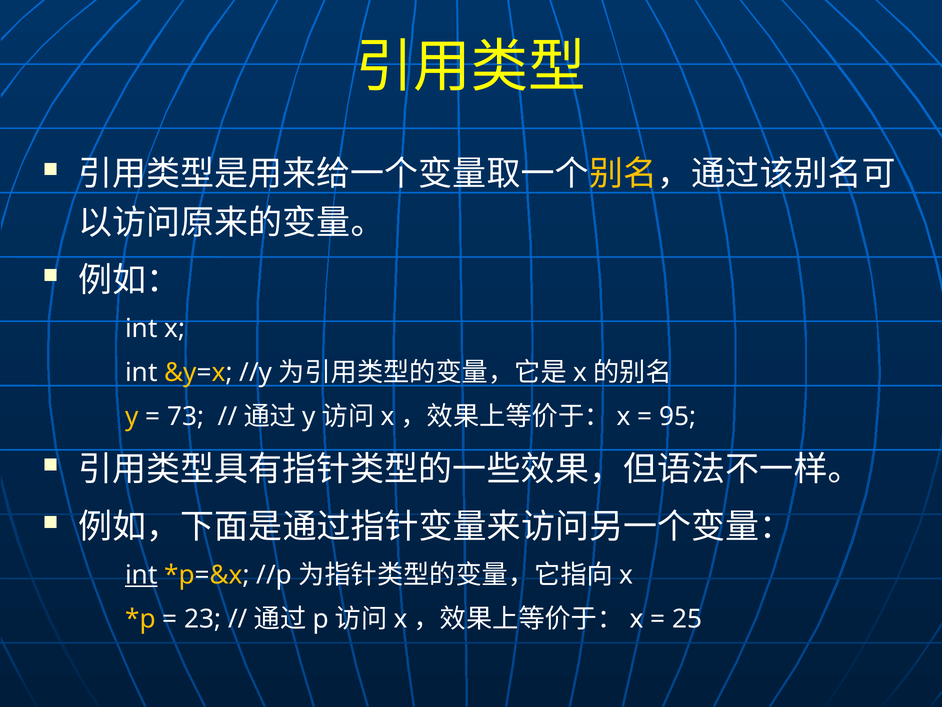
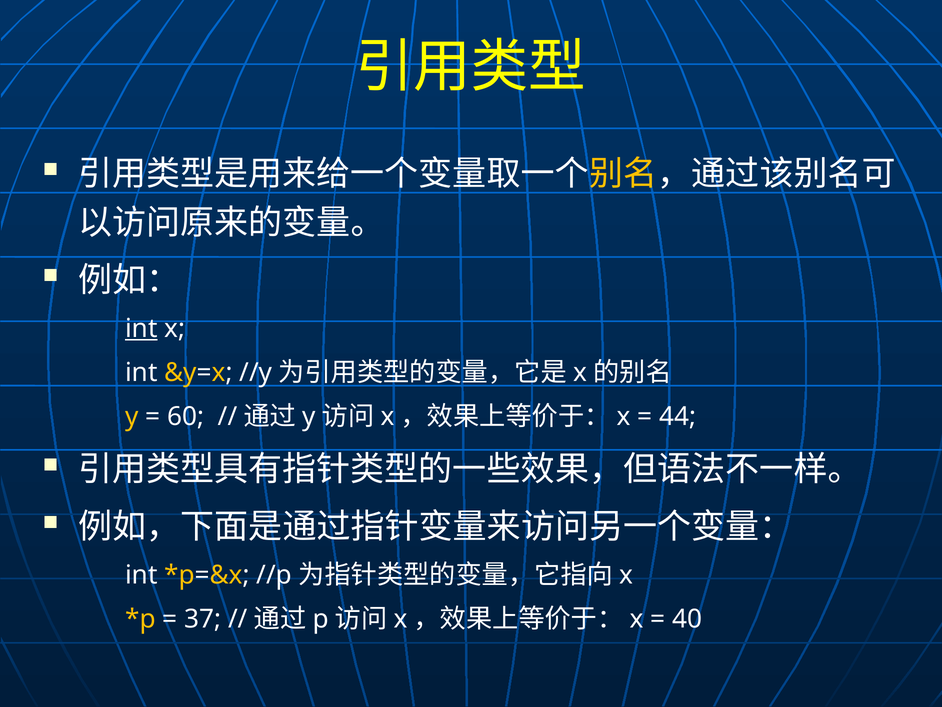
int underline: none -> present (141, 328)
73: 73 -> 60 (186, 416)
95: 95 -> 44 (678, 416)
int underline: present -> none (141, 575)
23: 23 -> 37 (203, 619)
25: 25 -> 40 (687, 619)
